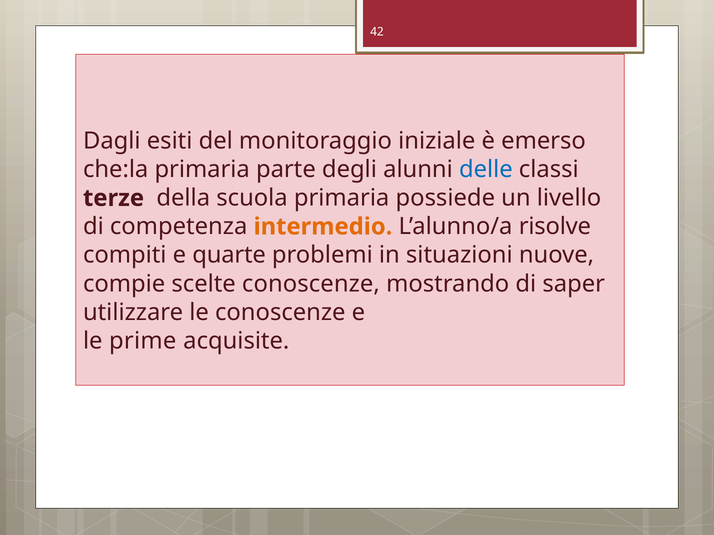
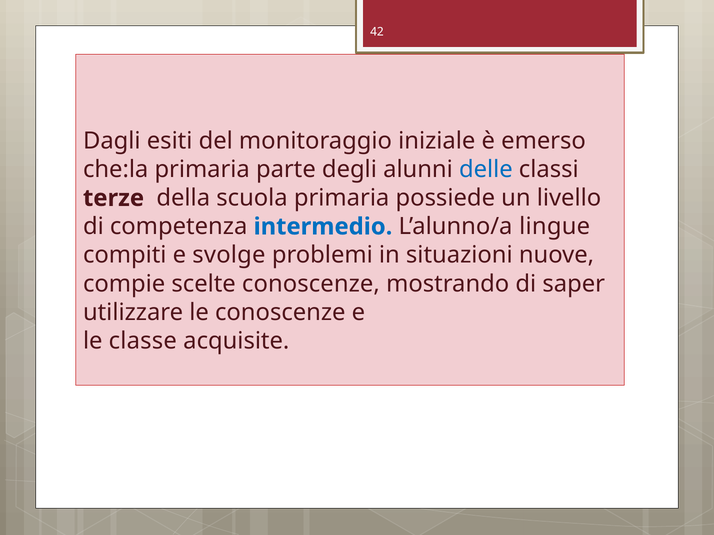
intermedio colour: orange -> blue (323, 227)
risolve: risolve -> lingue (555, 227)
quarte: quarte -> svolge (229, 255)
prime: prime -> classe (143, 341)
